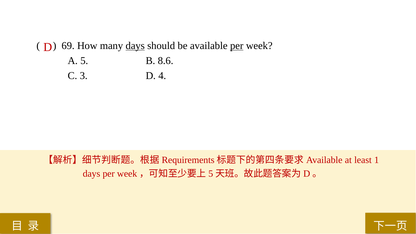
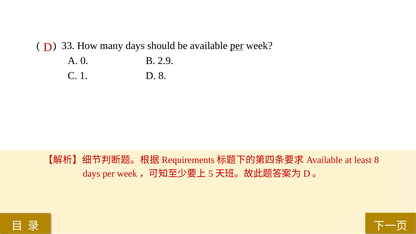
69: 69 -> 33 (68, 46)
days underline: present -> none (135, 46)
5: 5 -> 0 (84, 61)
8.6: 8.6 -> 2.9 (166, 61)
3: 3 -> 1 (84, 76)
D 4: 4 -> 8 (162, 76)
least 1: 1 -> 8 (377, 160)
